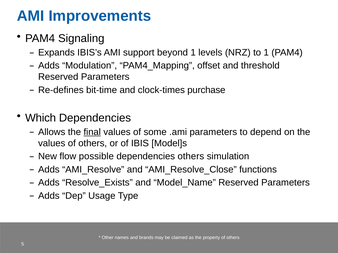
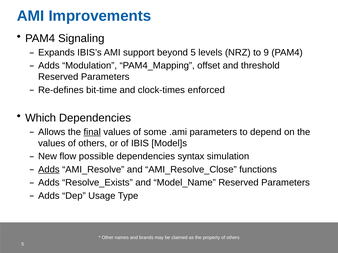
beyond 1: 1 -> 5 (193, 53)
to 1: 1 -> 9 (266, 53)
purchase: purchase -> enforced (206, 90)
dependencies others: others -> syntax (191, 157)
Adds underline: none -> present (49, 170)
